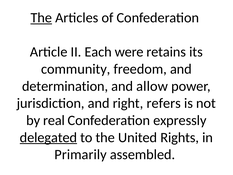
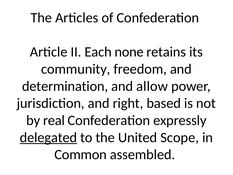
The underline: present -> none (41, 18)
were: were -> none (129, 52)
refers: refers -> based (164, 103)
Rights: Rights -> Scope (180, 137)
Primarily: Primarily -> Common (81, 154)
